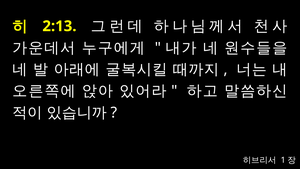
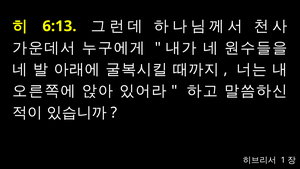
2:13: 2:13 -> 6:13 (59, 26)
